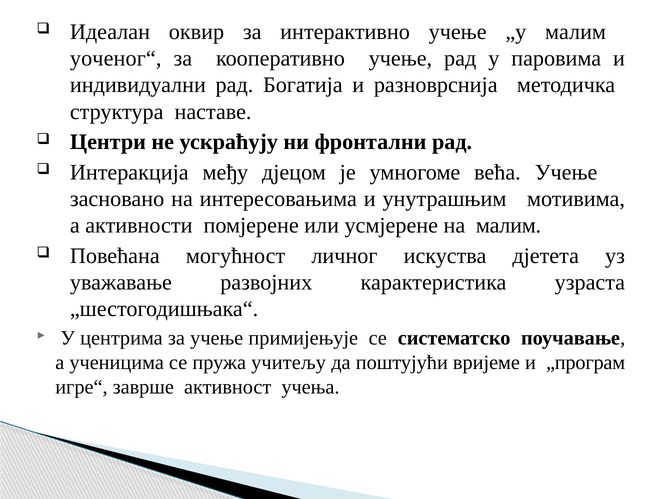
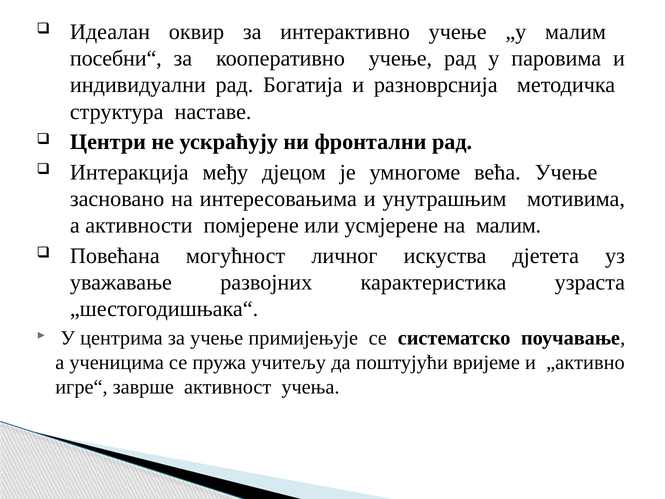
уоченог“: уоченог“ -> посебни“ (116, 58)
„програм: „програм -> „активно (585, 362)
